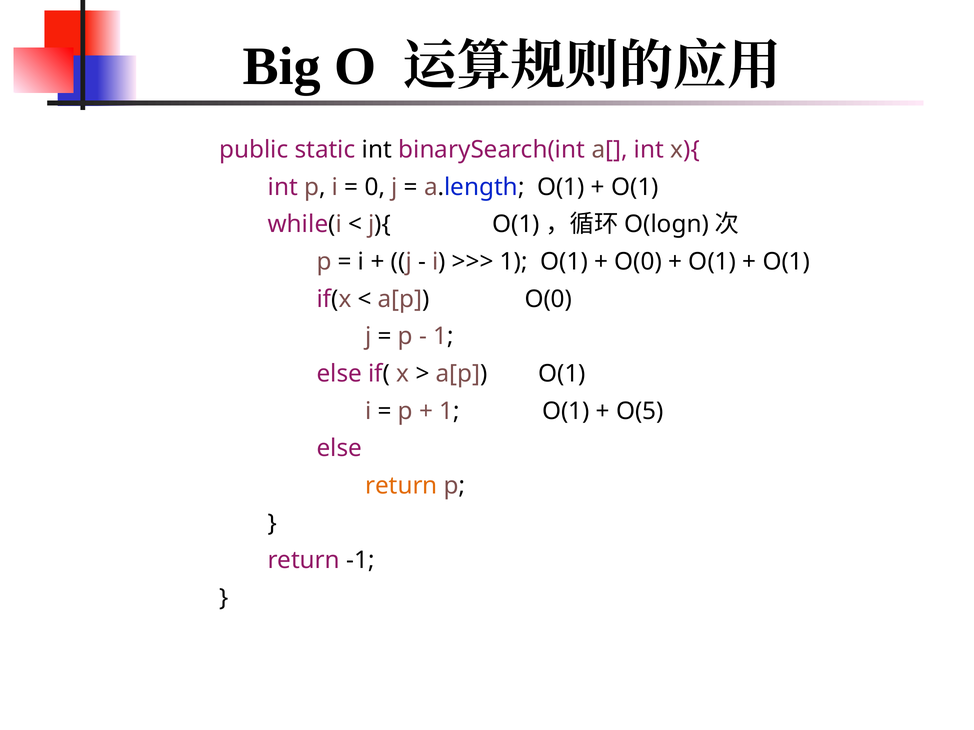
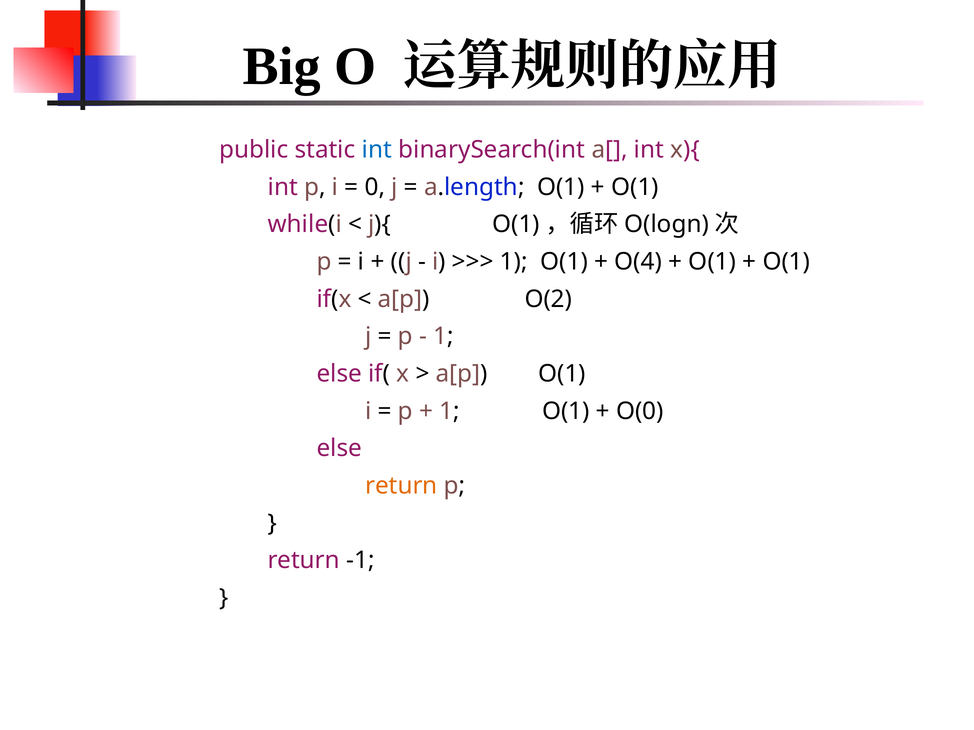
int colour: black -> blue (377, 150)
O(0: O(0 -> O(4 (638, 262)
a[p O(0: O(0 -> O(2 (548, 299)
O(5: O(5 -> O(0 (640, 411)
